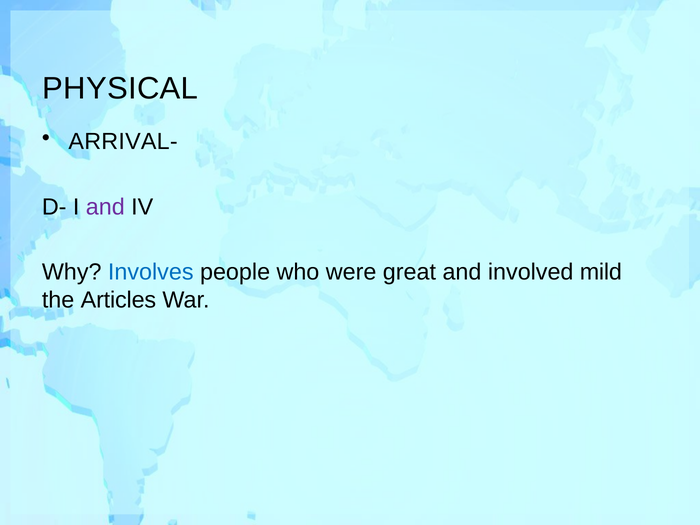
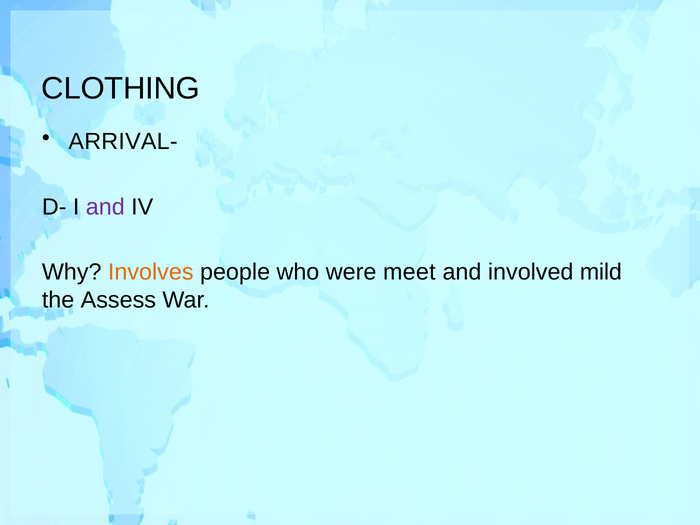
PHYSICAL: PHYSICAL -> CLOTHING (121, 89)
Involves colour: blue -> orange (151, 272)
great: great -> meet (409, 272)
Articles: Articles -> Assess (118, 300)
